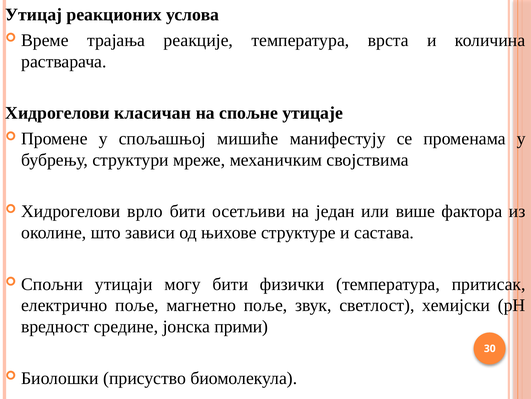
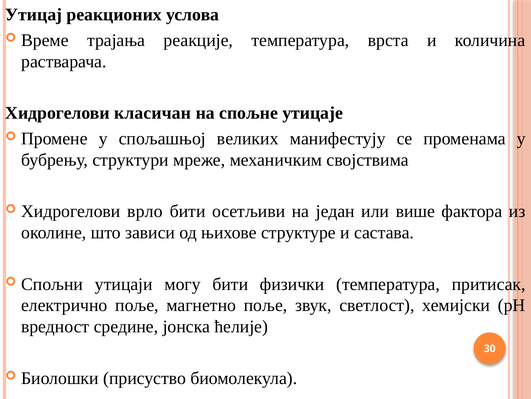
мишиће: мишиће -> великих (248, 138)
прими: прими -> ћелије (241, 326)
